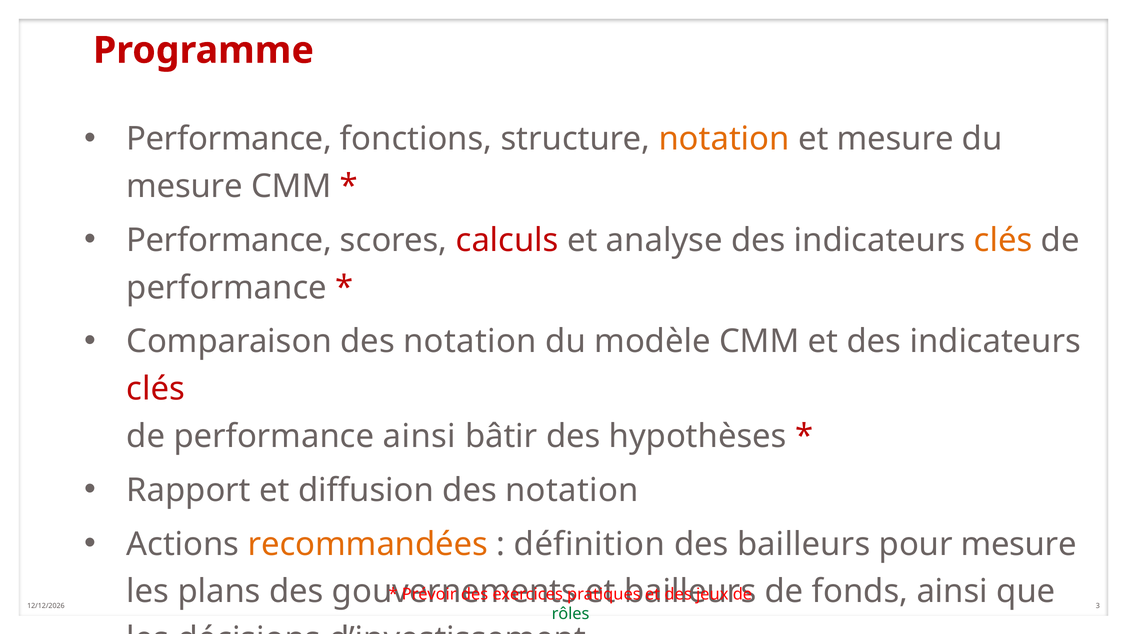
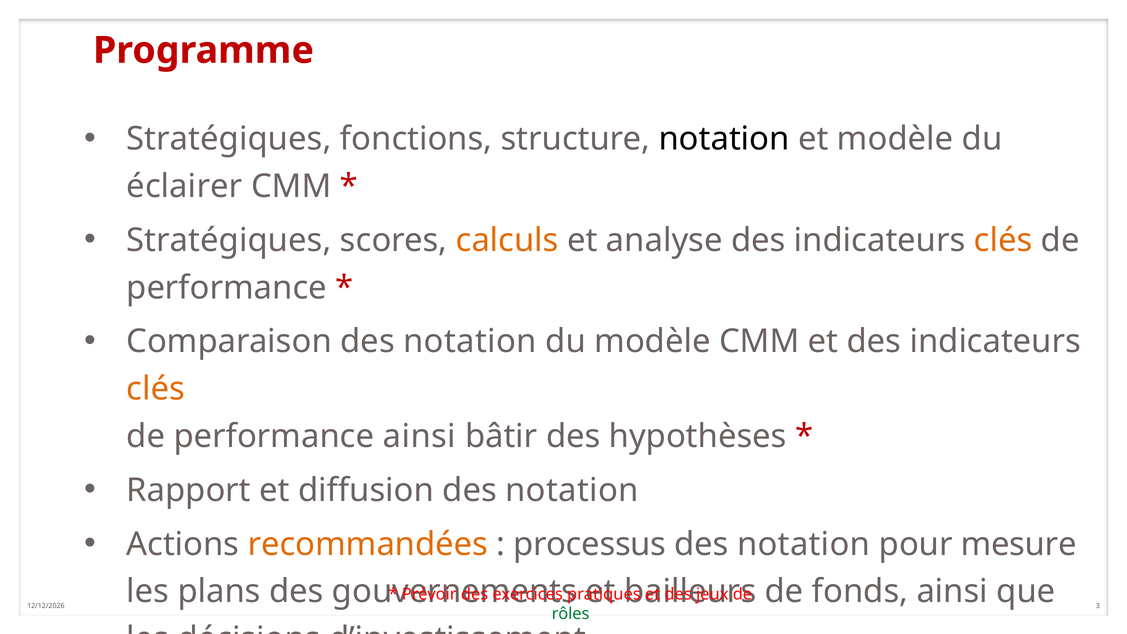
Performance: Performance -> Stratégiques (229, 139)
notation colour: orange -> black (724, 139)
et mesure: mesure -> modèle (895, 139)
mesure: mesure -> éclairer (184, 186)
Performance: Performance -> Stratégiques (229, 240)
calculs colour: red -> orange (507, 240)
clés colour: red -> orange (156, 389)
définition: définition -> processus (590, 544)
bailleurs: bailleurs -> notation (804, 544)
